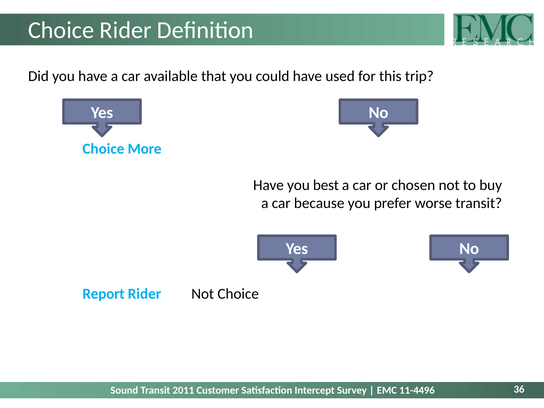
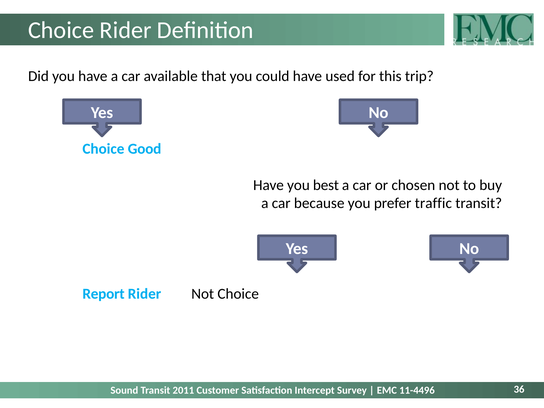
More: More -> Good (145, 149)
worse: worse -> traffic (433, 203)
